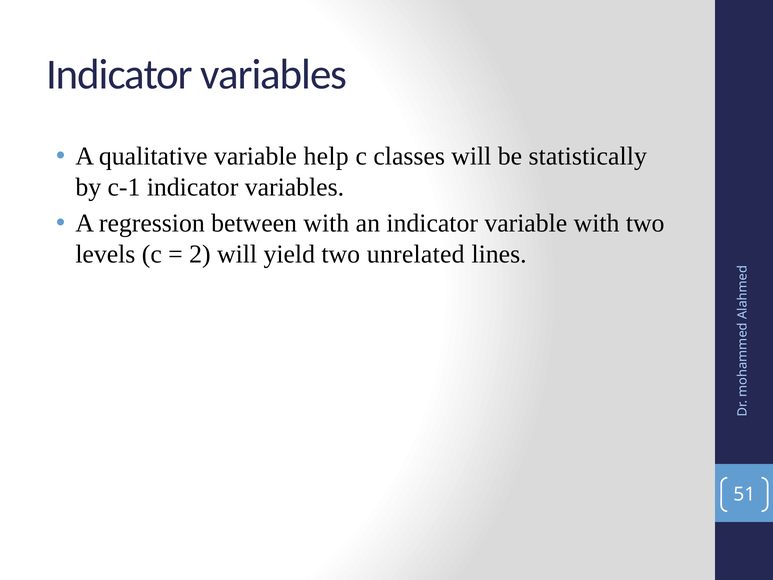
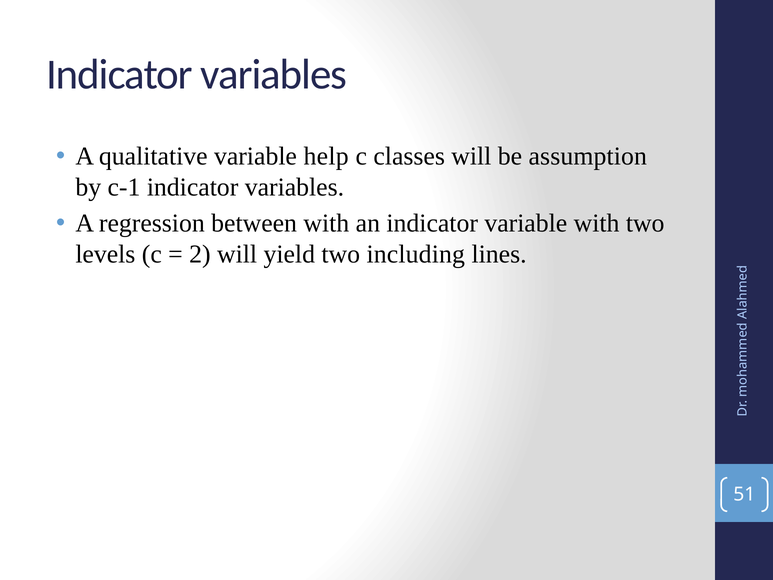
statistically: statistically -> assumption (588, 156)
unrelated: unrelated -> including (416, 254)
